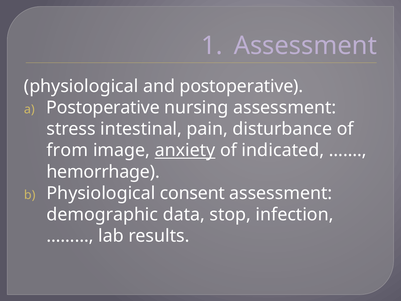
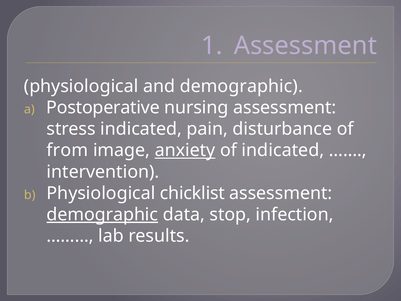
and postoperative: postoperative -> demographic (241, 86)
stress intestinal: intestinal -> indicated (141, 129)
hemorrhage: hemorrhage -> intervention (103, 172)
consent: consent -> chicklist (192, 193)
demographic underline: none -> present (102, 214)
